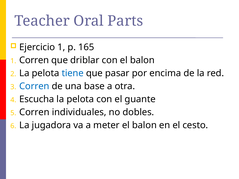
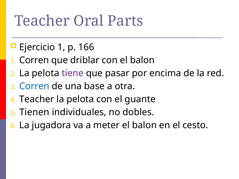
165: 165 -> 166 (86, 47)
tiene colour: blue -> purple (73, 73)
Escucha: Escucha -> Teacher (37, 99)
Corren: Corren -> Tienen (34, 112)
